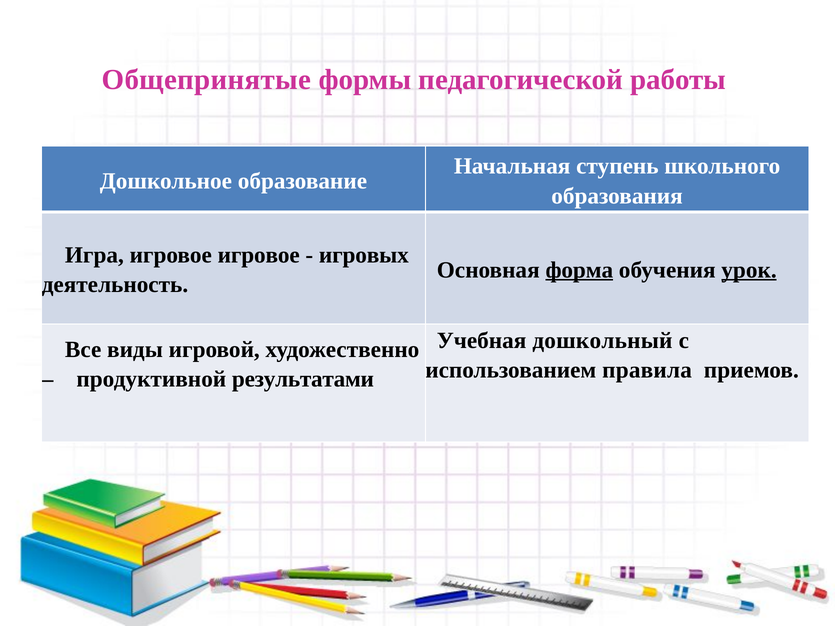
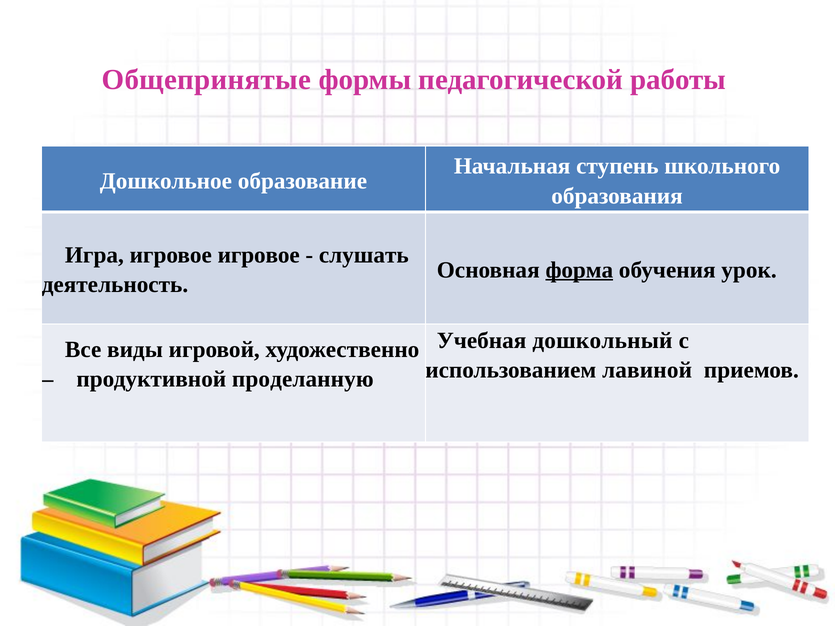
игровых: игровых -> слушать (364, 255)
урок underline: present -> none (749, 270)
правила: правила -> лавиной (647, 370)
результатами: результатами -> проделанную (303, 379)
